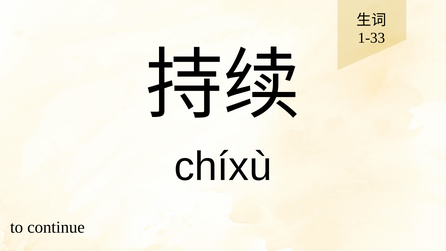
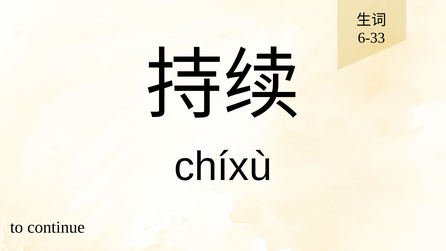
1-33: 1-33 -> 6-33 (371, 38)
